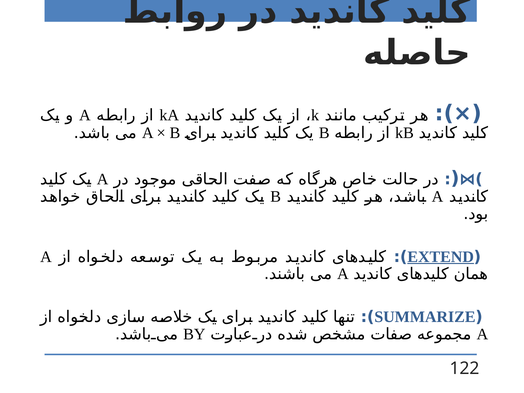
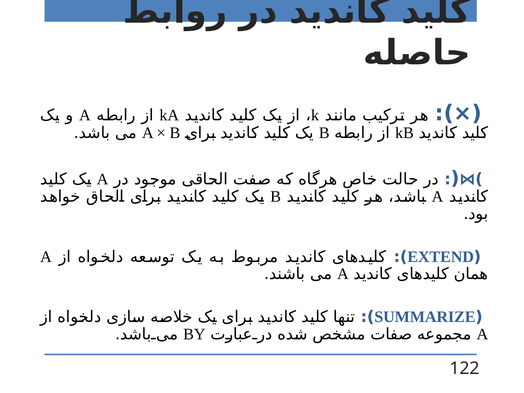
EXTEND underline: present -> none (441, 257)
